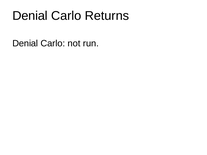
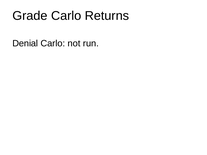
Denial: Denial -> Grade (30, 16)
